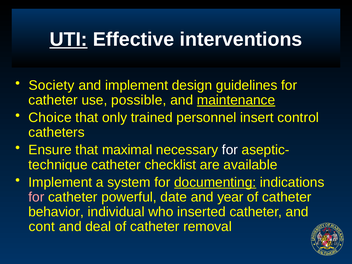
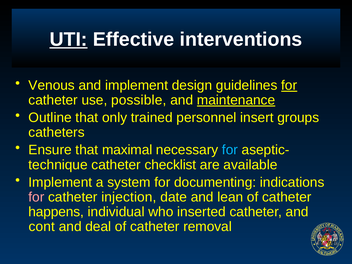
Society: Society -> Venous (52, 85)
for underline: none -> present (289, 85)
Choice: Choice -> Outline (50, 118)
control: control -> groups (298, 118)
for colour: white -> light blue (230, 150)
documenting underline: present -> none (215, 182)
powerful: powerful -> injection (129, 197)
year: year -> lean (230, 197)
behavior: behavior -> happens (56, 212)
